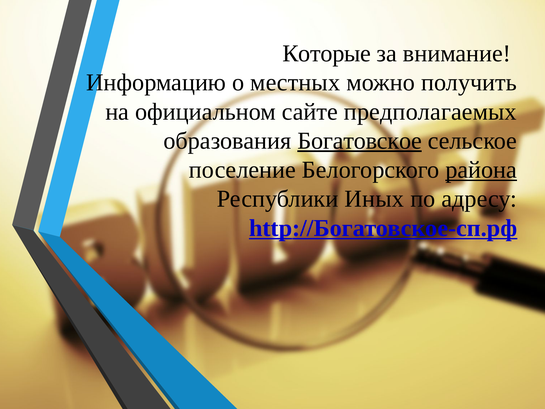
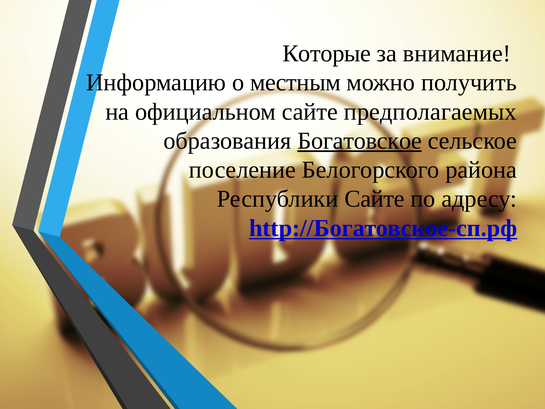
местных: местных -> местным (295, 83)
района underline: present -> none (481, 170)
Республики Иных: Иных -> Сайте (375, 199)
